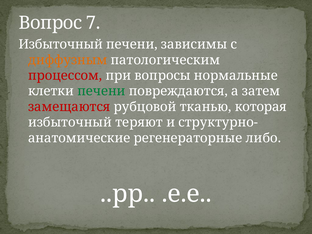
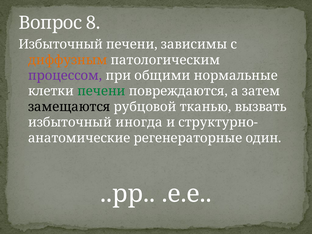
7: 7 -> 8 (93, 23)
процессом colour: red -> purple (65, 76)
вопросы: вопросы -> общими (162, 76)
замещаются colour: red -> black (69, 107)
которая: которая -> вызвать (261, 107)
теряют: теряют -> иногда (139, 122)
либо: либо -> один (263, 138)
